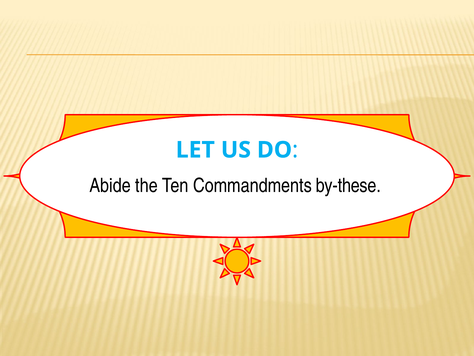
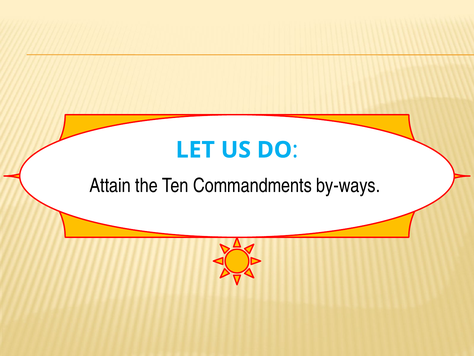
Abide: Abide -> Attain (110, 185)
by-these: by-these -> by-ways (348, 185)
